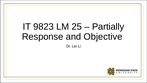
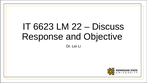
9823: 9823 -> 6623 (44, 27)
25: 25 -> 22 (77, 27)
Partially: Partially -> Discuss (108, 27)
